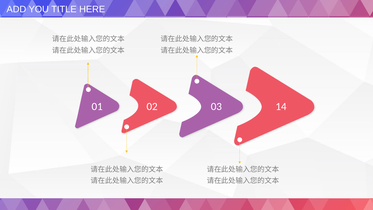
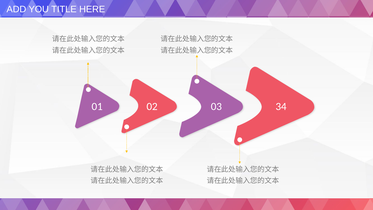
14: 14 -> 34 (281, 107)
